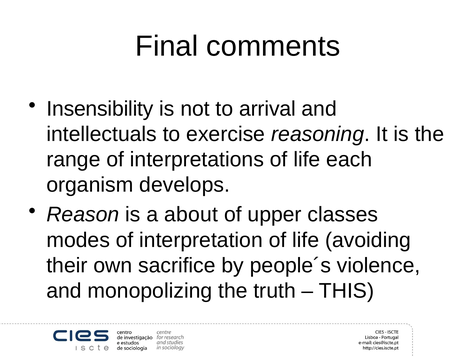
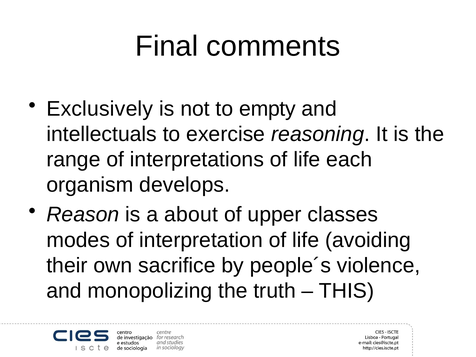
Insensibility: Insensibility -> Exclusively (100, 109)
arrival: arrival -> empty (268, 109)
